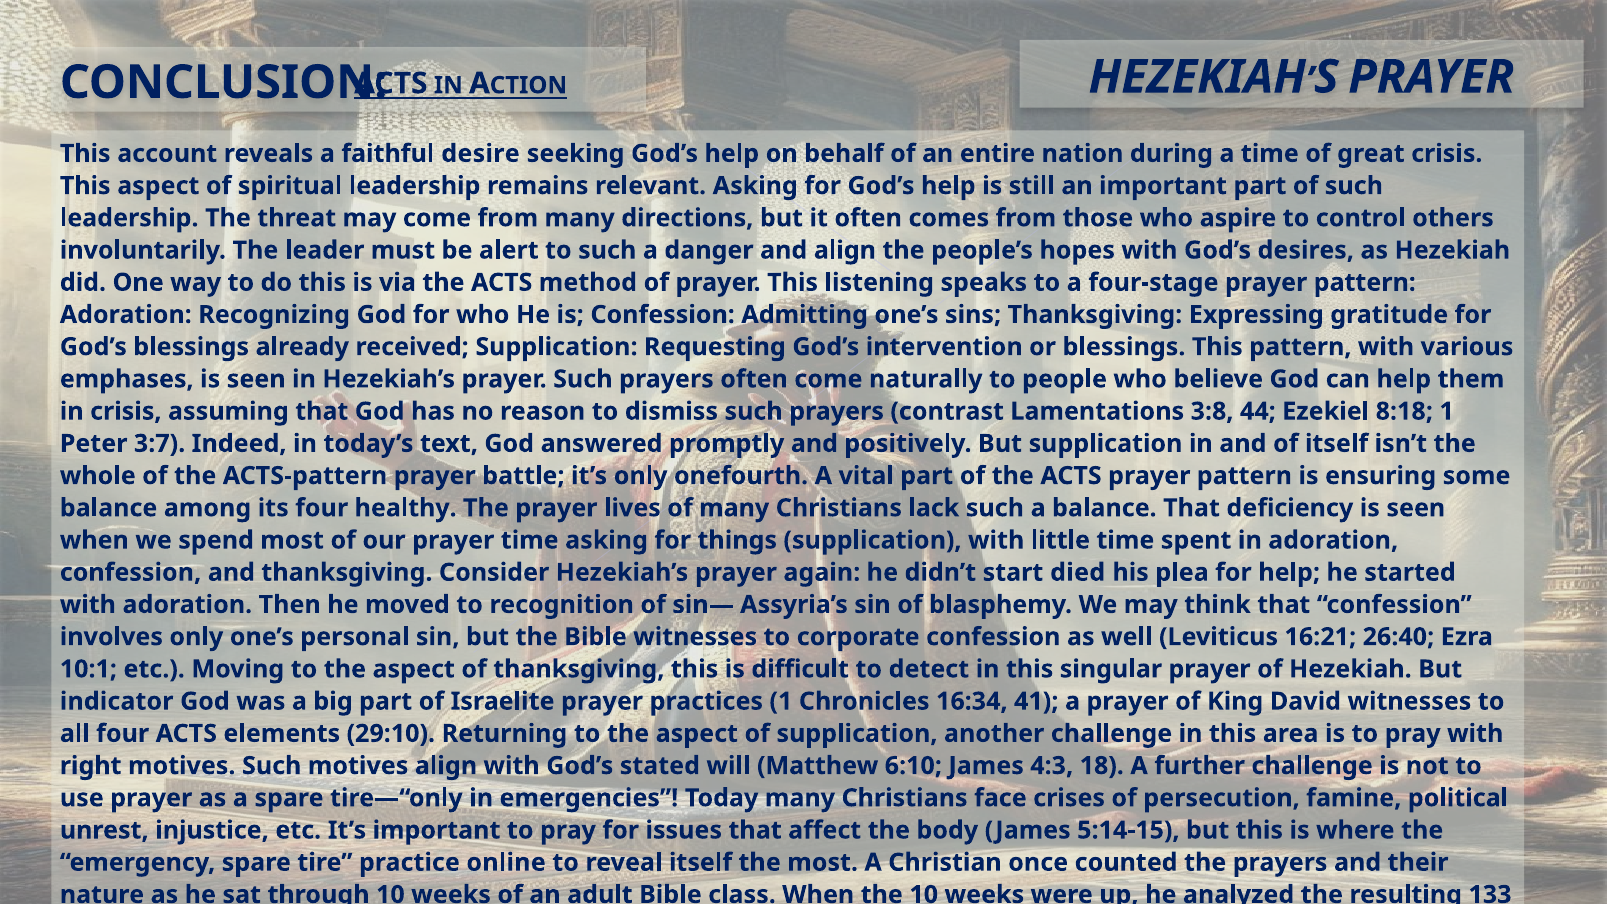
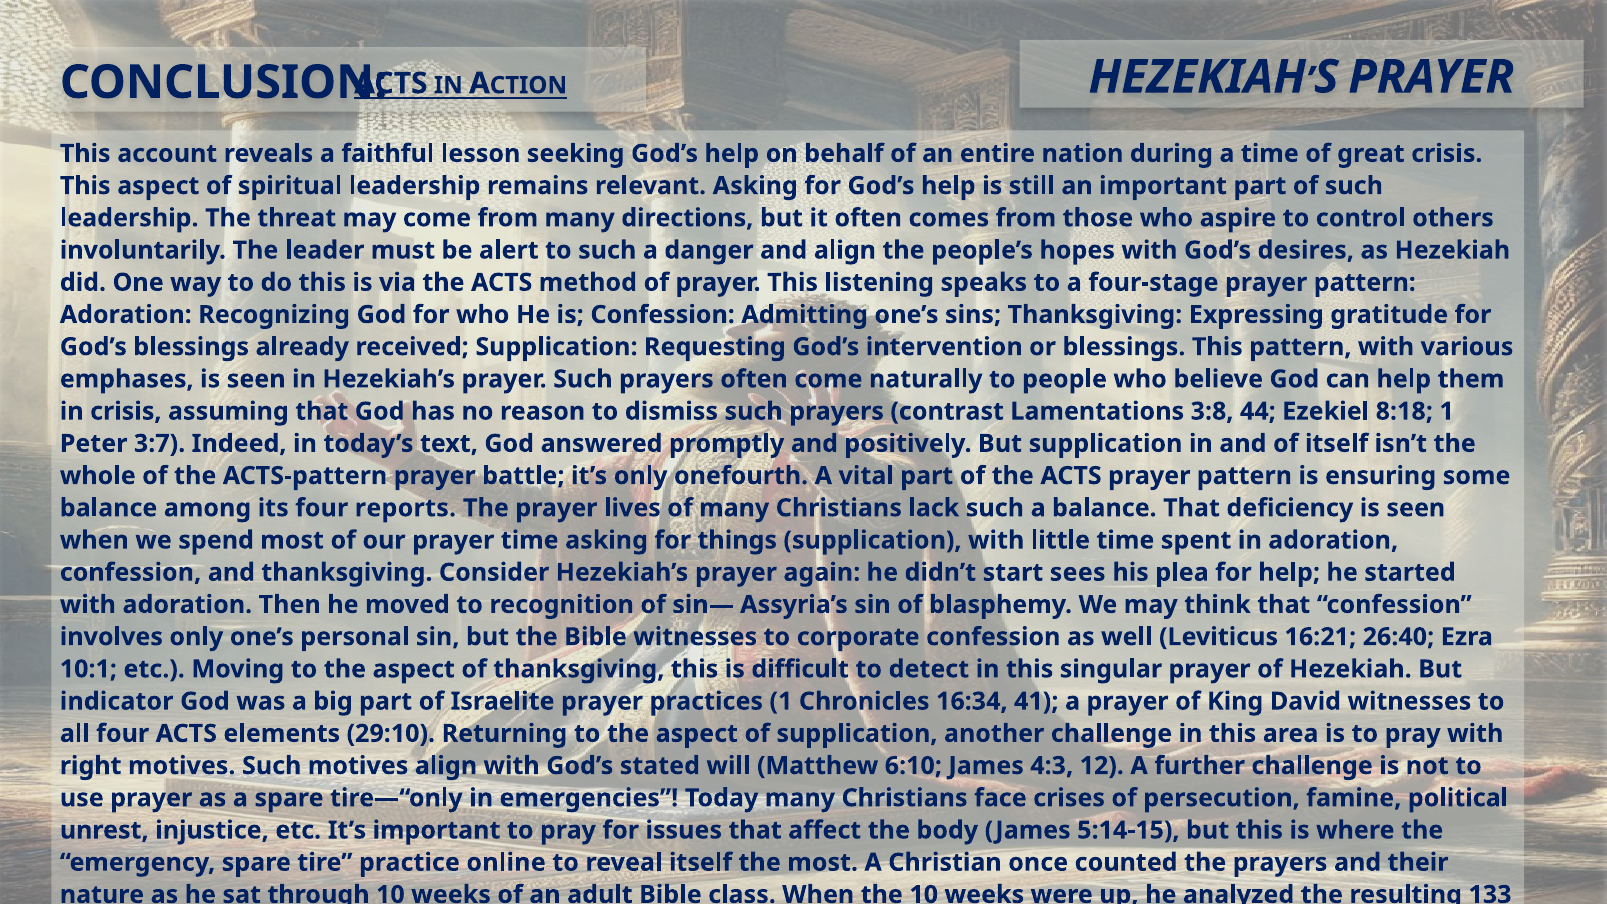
desire: desire -> lesson (481, 154)
healthy: healthy -> reports (405, 508)
died: died -> sees (1078, 572)
18: 18 -> 12 (1102, 766)
